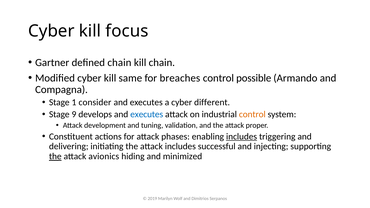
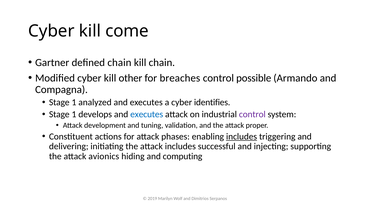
focus: focus -> come (127, 31)
same: same -> other (130, 78)
consider: consider -> analyzed (95, 102)
different: different -> identifies (212, 102)
9: 9 -> 1 (74, 114)
control colour: orange -> purple (252, 114)
the underline: present -> none (55, 157)
minimized: minimized -> computing (183, 157)
